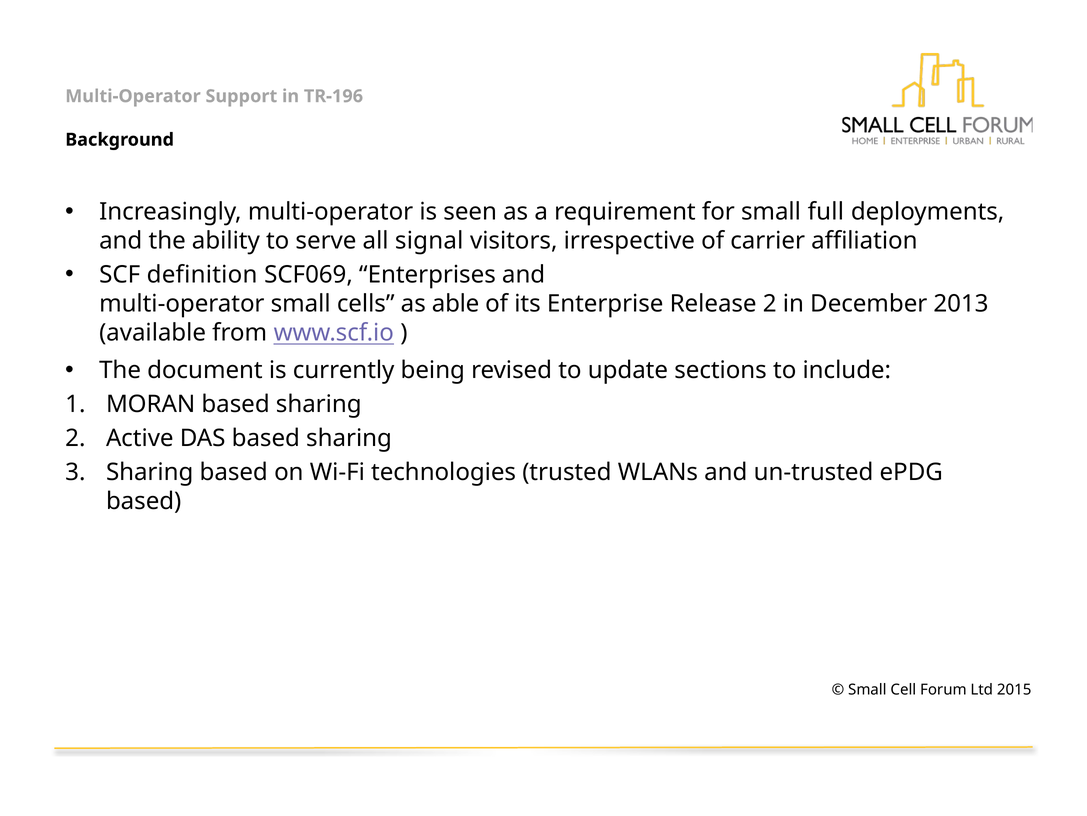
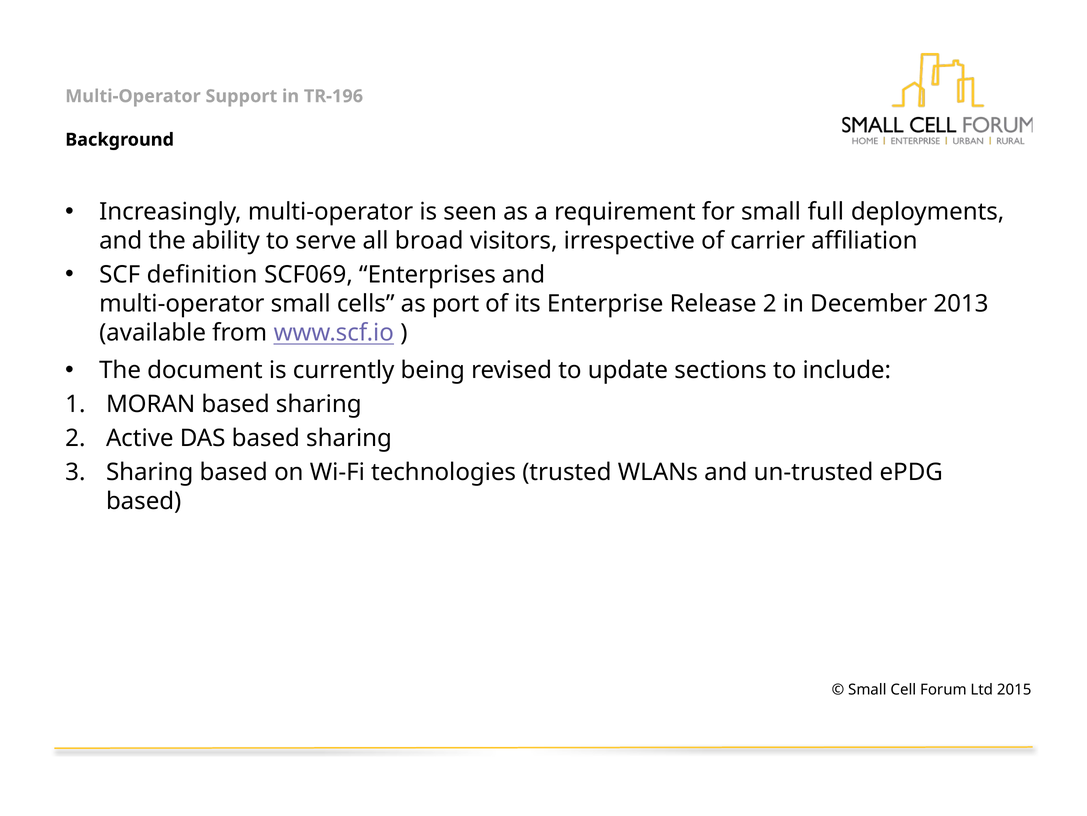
signal: signal -> broad (429, 241)
able: able -> port (456, 304)
